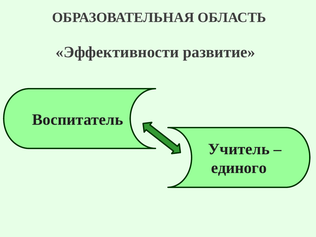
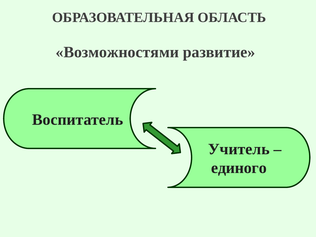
Эффективности: Эффективности -> Возможностями (117, 52)
